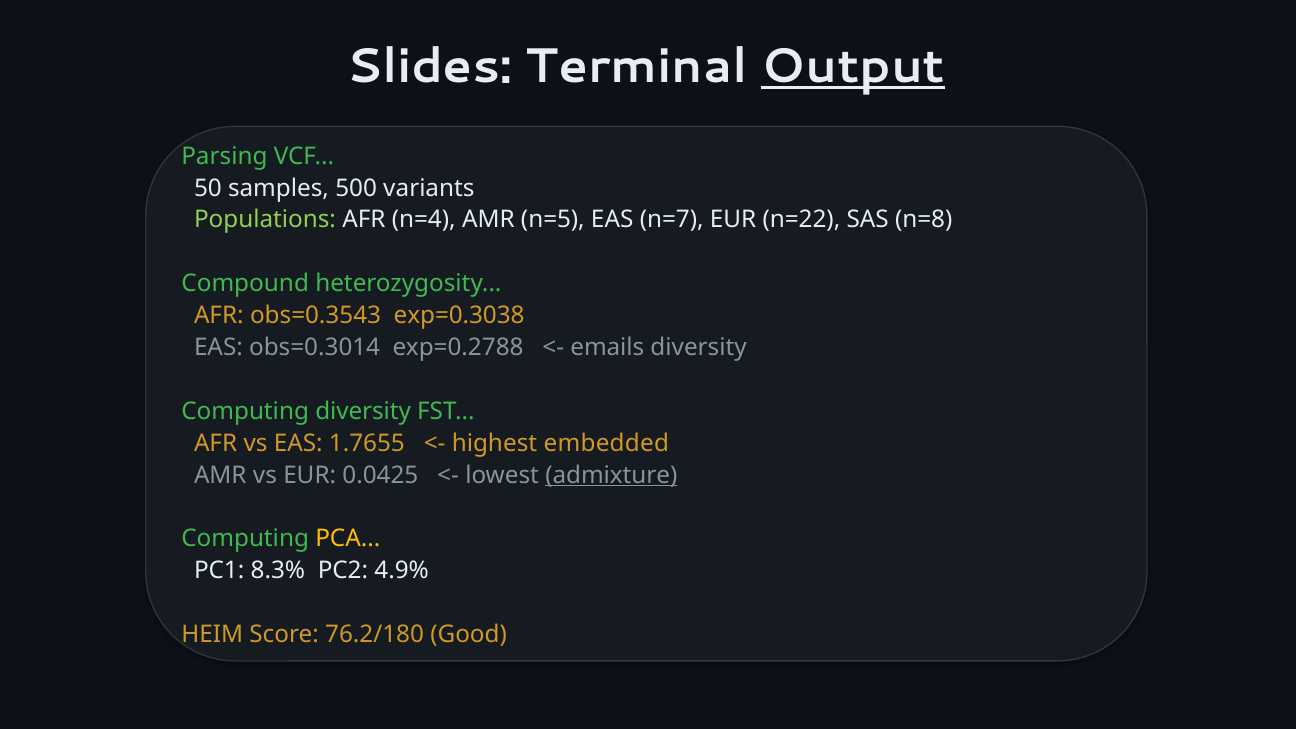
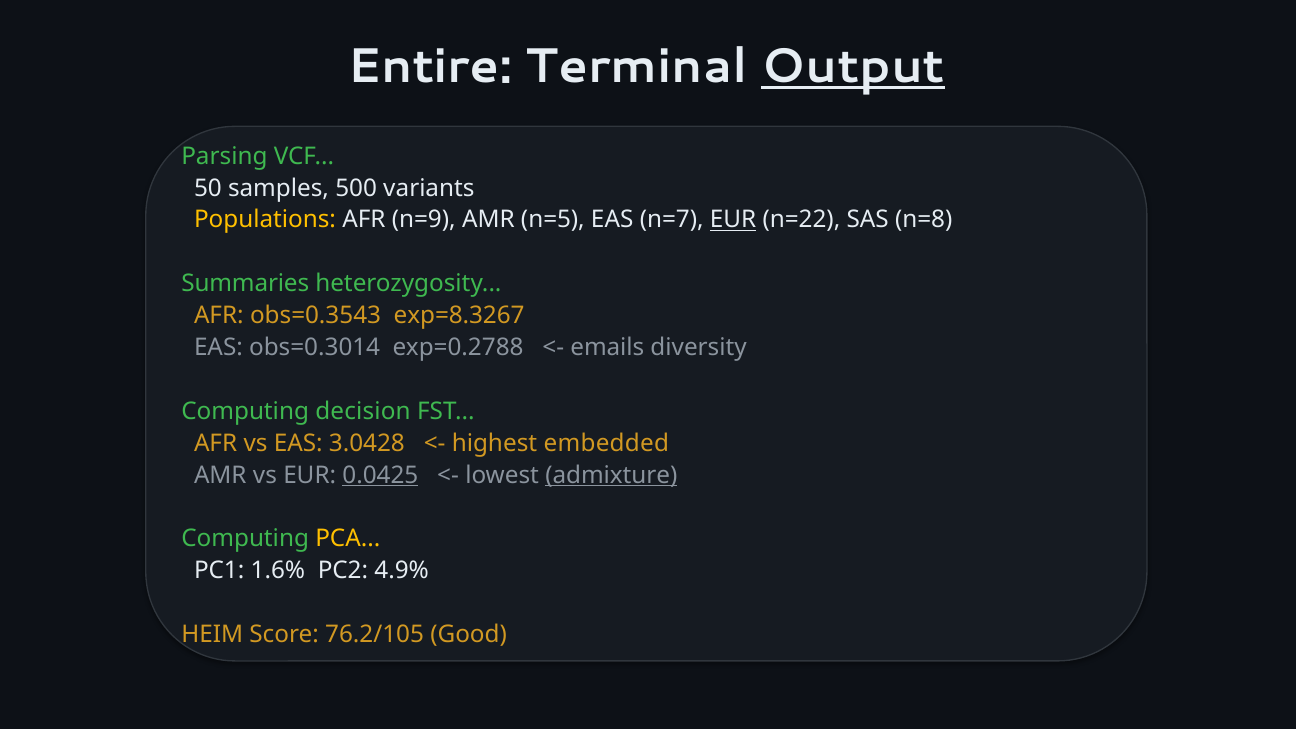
Slides: Slides -> Entire (430, 66)
Populations colour: light green -> yellow (265, 220)
n=4: n=4 -> n=9 (424, 220)
EUR underline: none -> present (733, 220)
Compound: Compound -> Summaries (245, 284)
exp=0.3038: exp=0.3038 -> exp=8.3267 (459, 316)
Computing diversity: diversity -> decision (363, 411)
1.7655: 1.7655 -> 3.0428 (367, 443)
0.0425 underline: none -> present (380, 475)
8.3%: 8.3% -> 1.6% (278, 571)
76.2/180: 76.2/180 -> 76.2/105 (375, 634)
